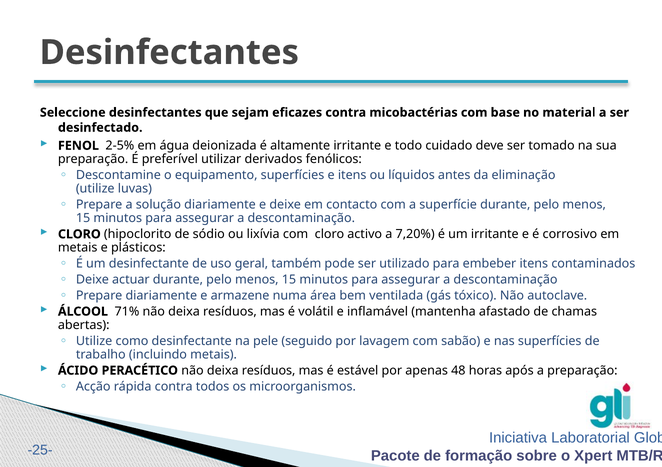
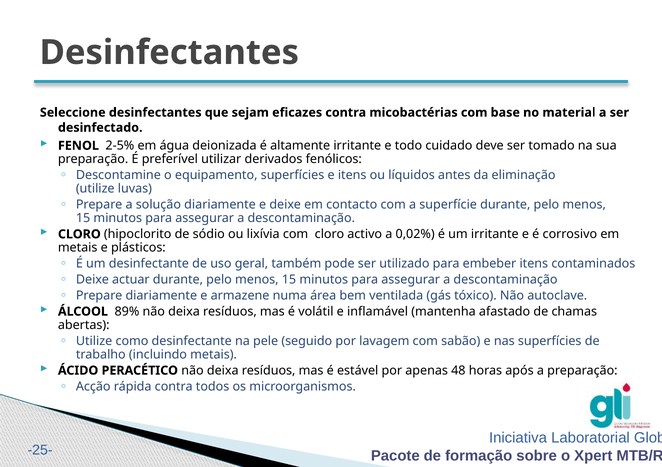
7,20%: 7,20% -> 0,02% (415, 234)
71%: 71% -> 89% (127, 312)
